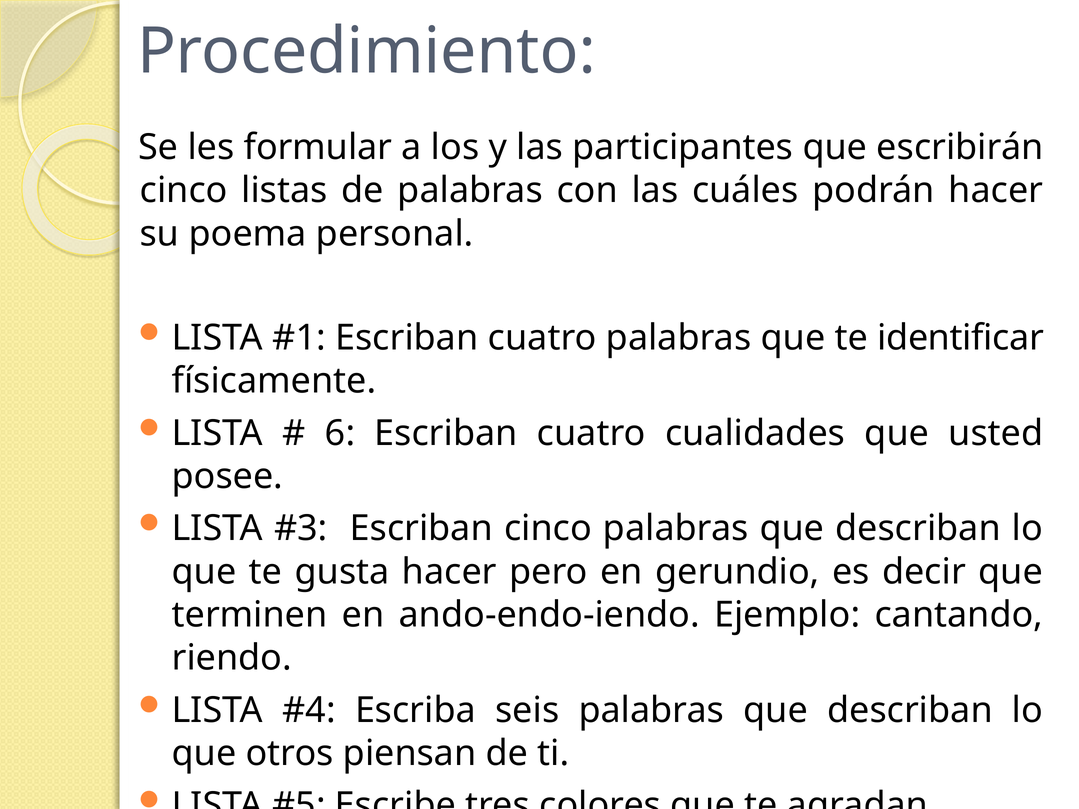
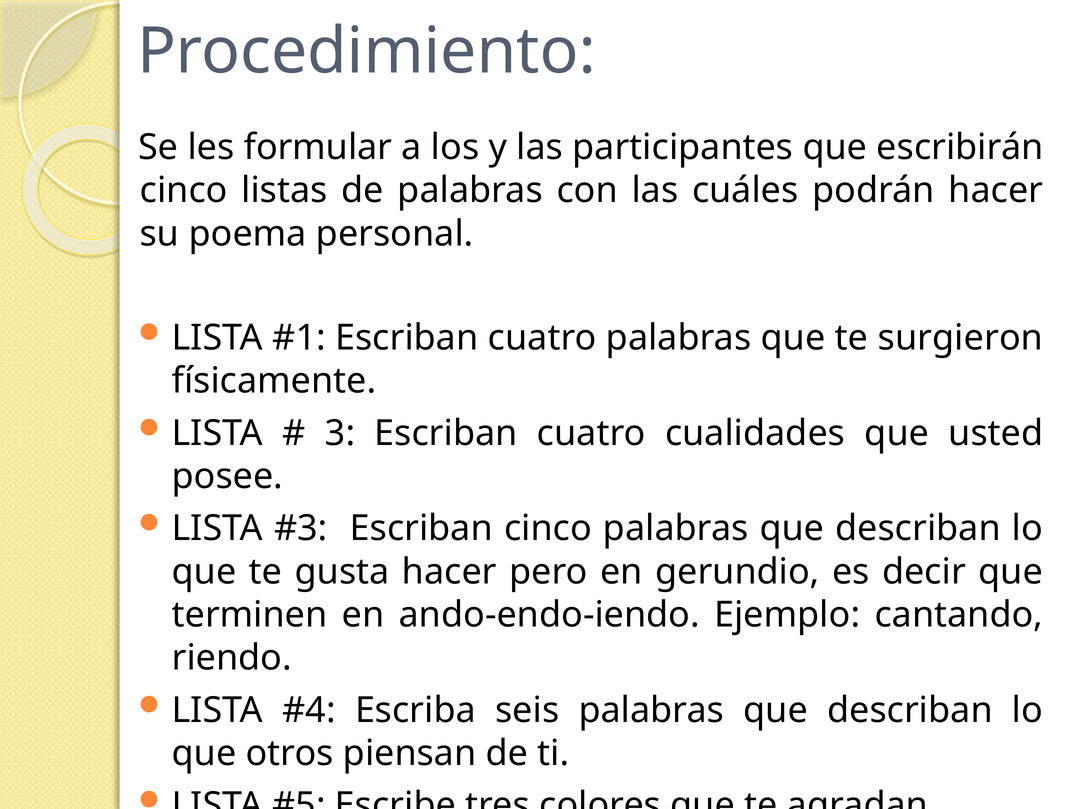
identificar: identificar -> surgieron (960, 338)
6: 6 -> 3 (340, 433)
